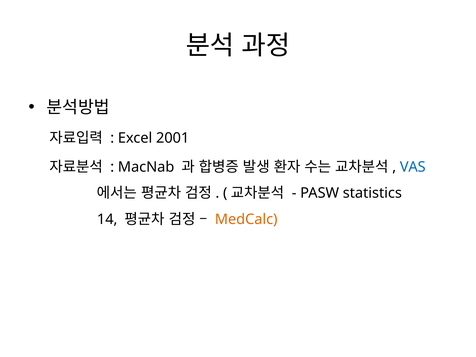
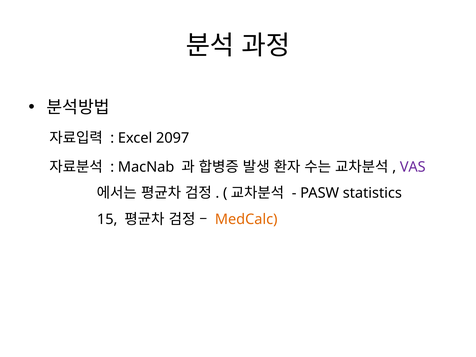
2001: 2001 -> 2097 (173, 138)
VAS colour: blue -> purple (413, 167)
14: 14 -> 15 (107, 219)
